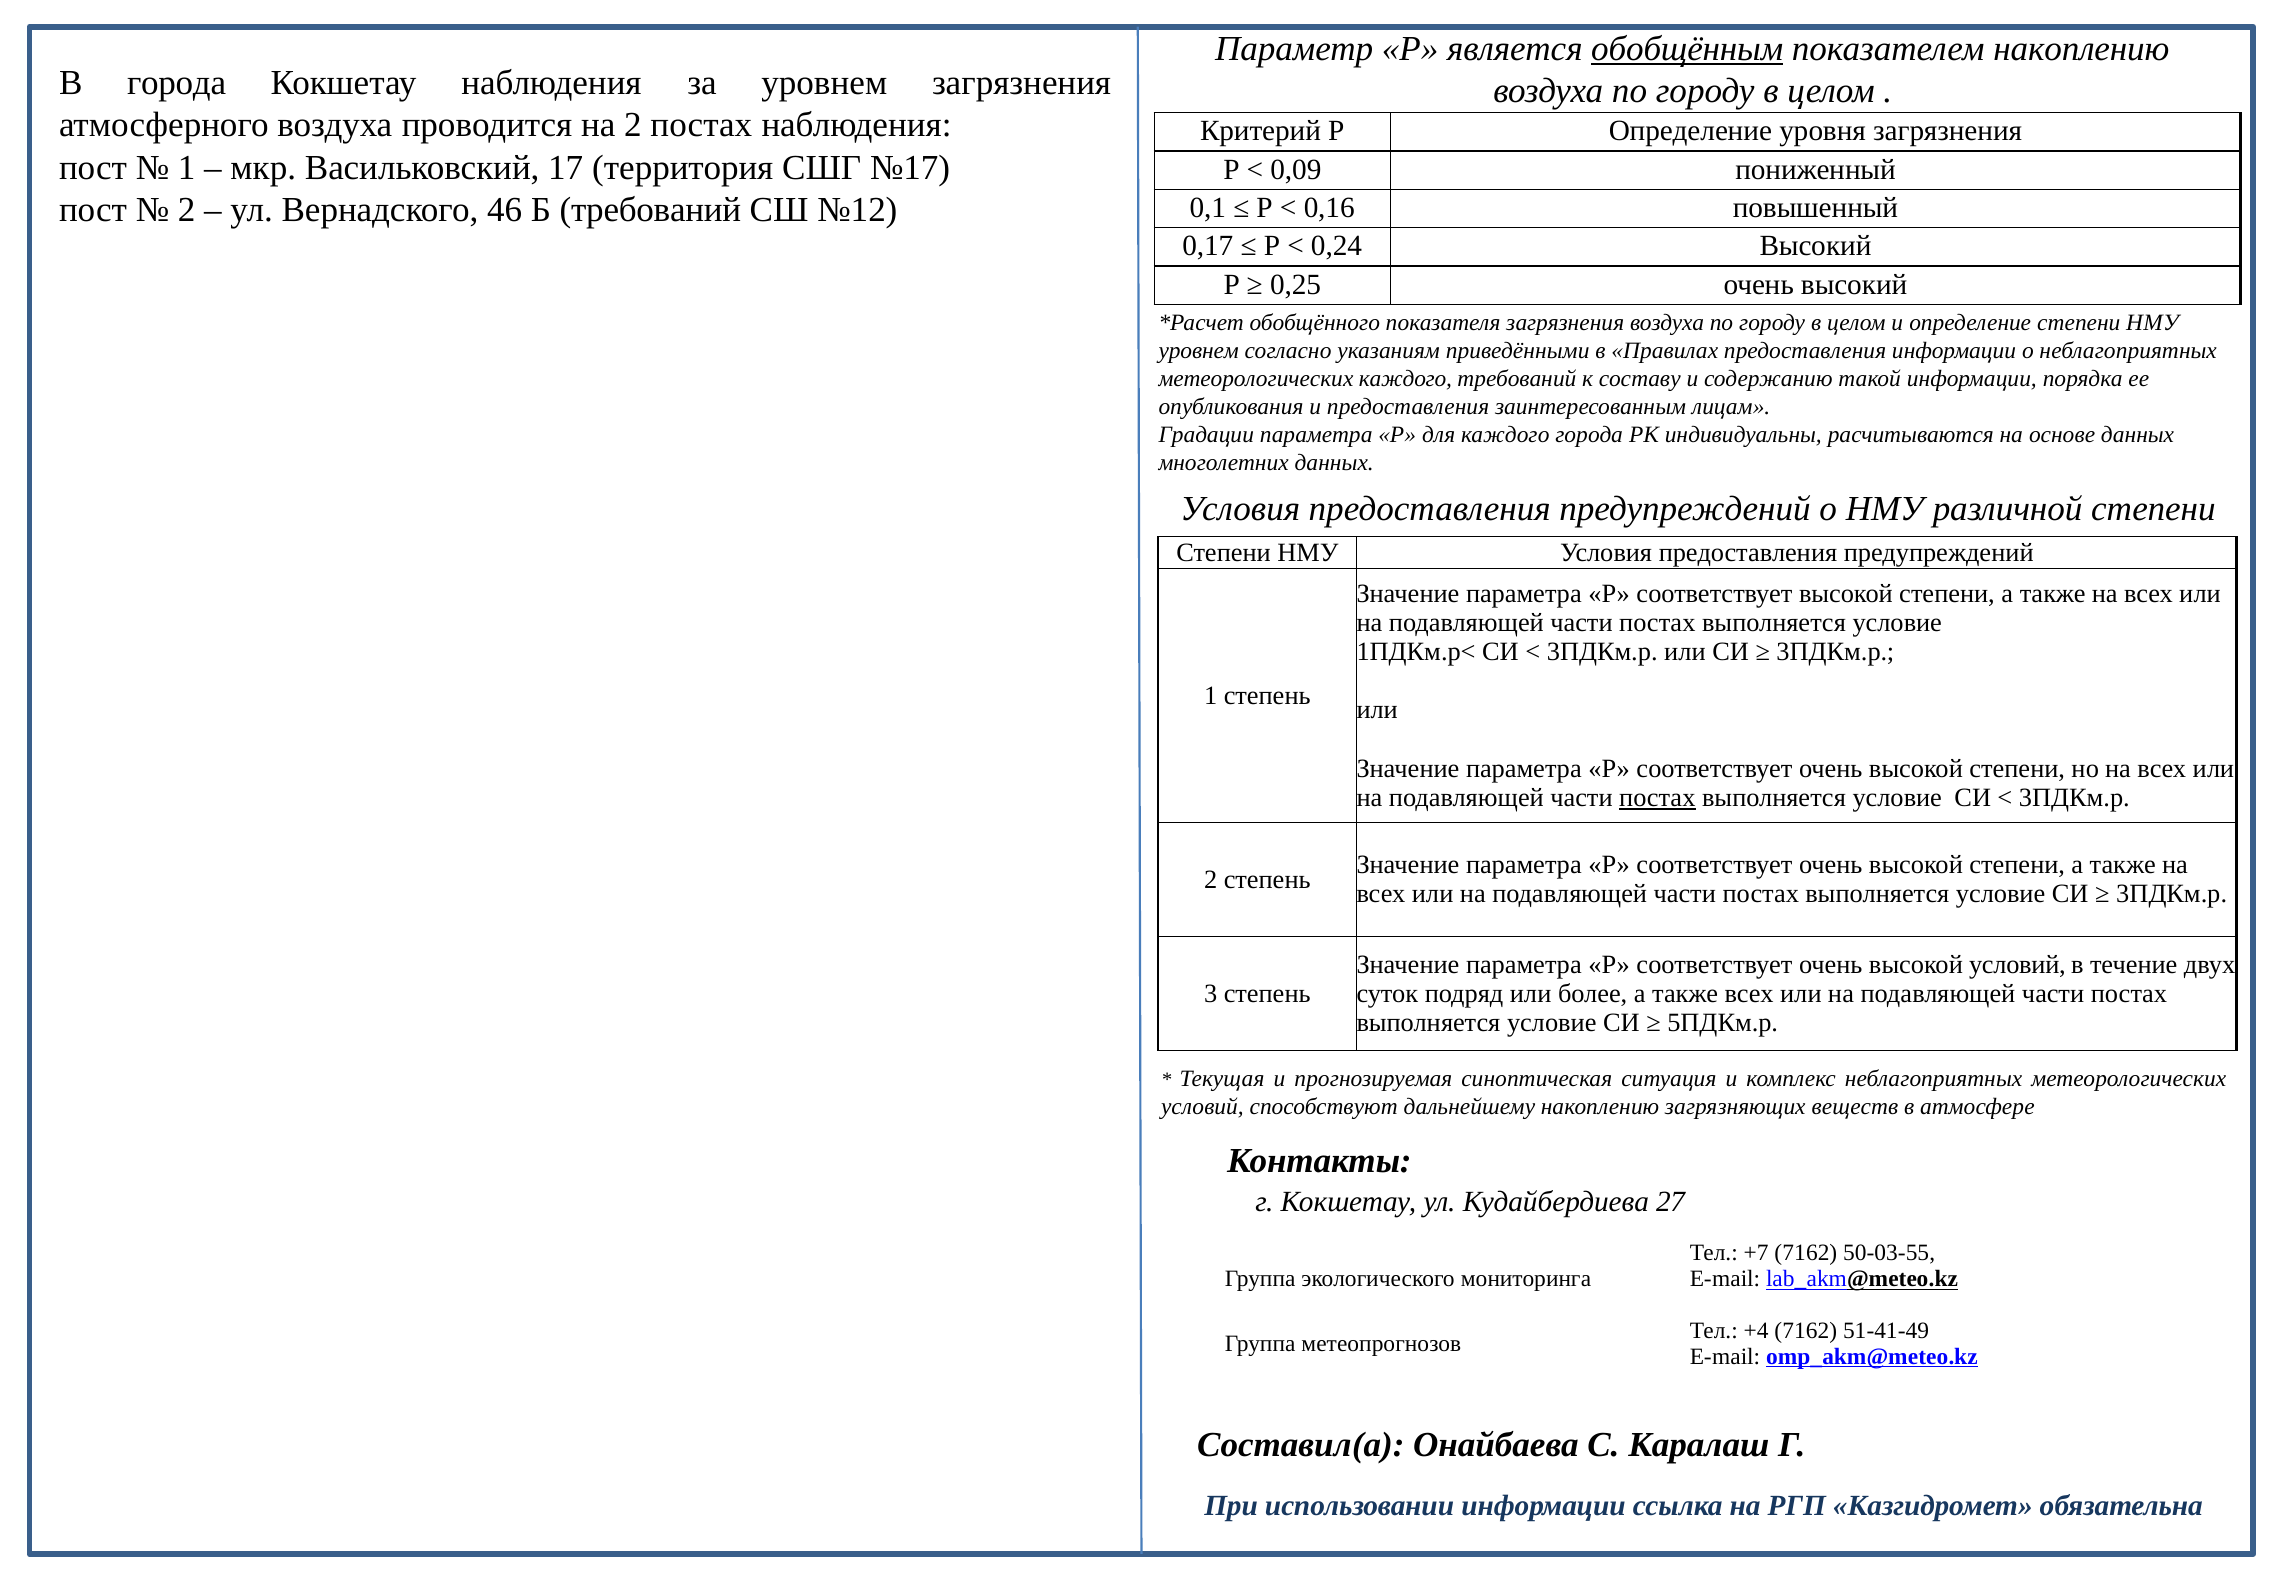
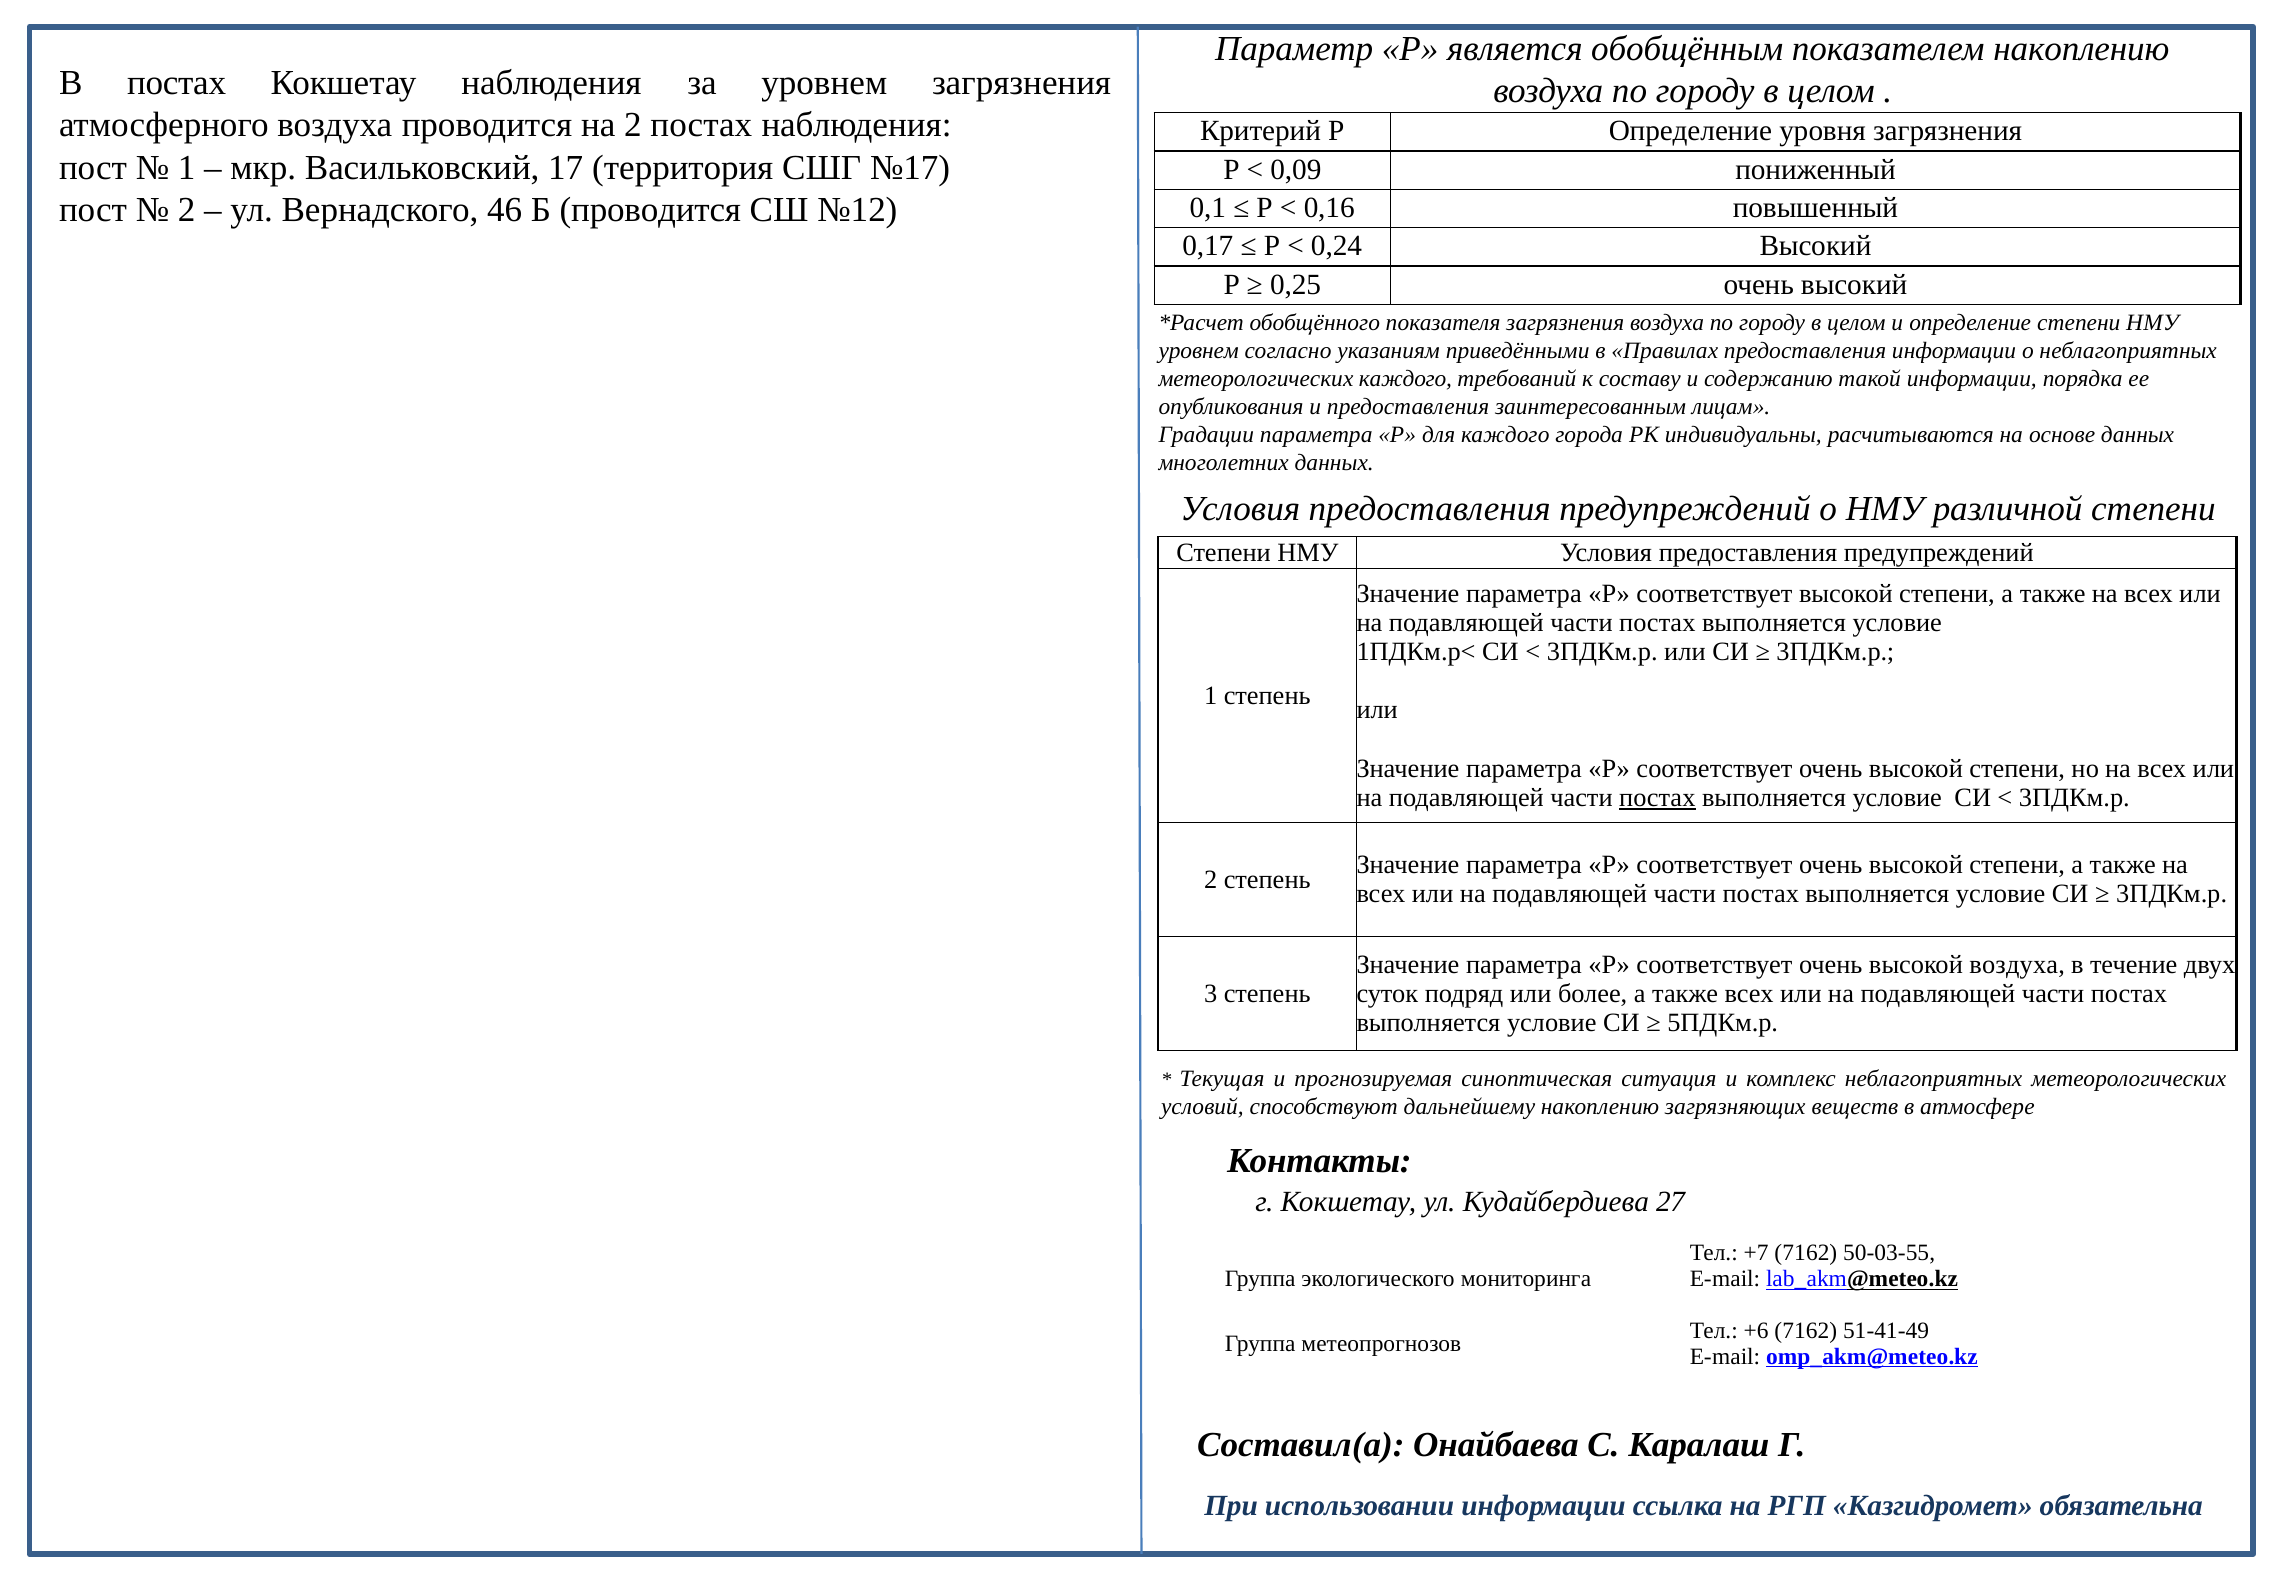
обобщённым underline: present -> none (1687, 49)
В города: города -> постах (177, 83)
Б требований: требований -> проводится (650, 210)
высокой условий: условий -> воздуха (2017, 964)
+4: +4 -> +6 (1756, 1330)
